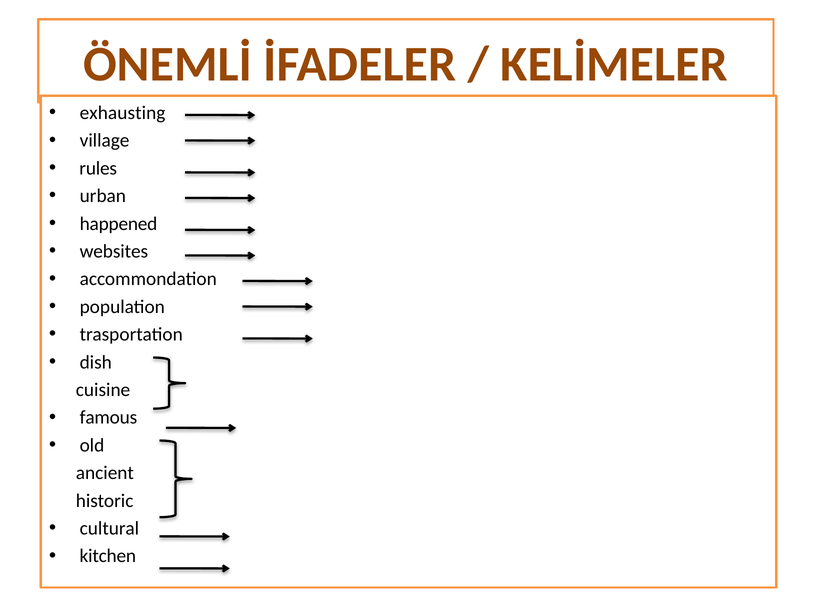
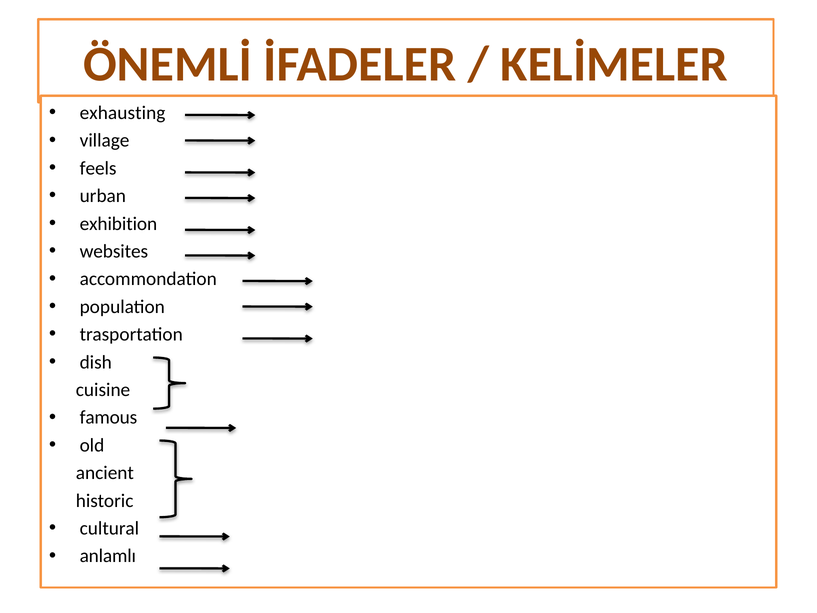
rules: rules -> feels (98, 168)
happened: happened -> exhibition (118, 224)
kitchen: kitchen -> anlamlı (108, 556)
